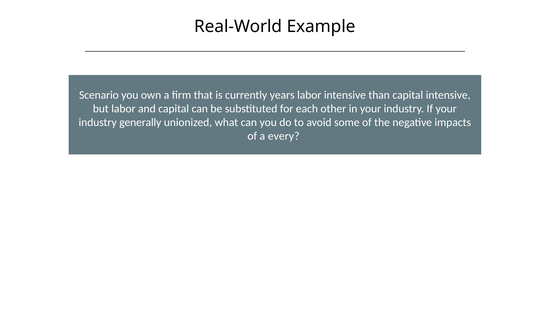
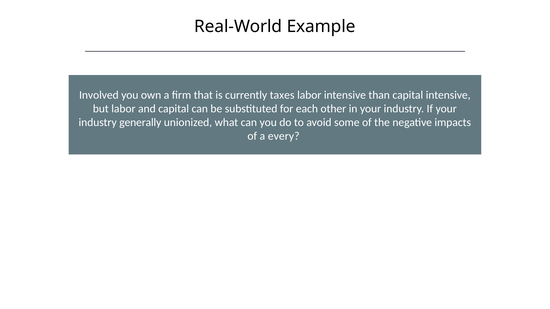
Scenario: Scenario -> Involved (99, 95)
years: years -> taxes (282, 95)
